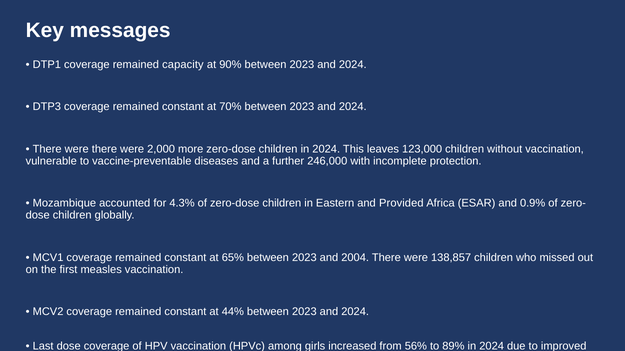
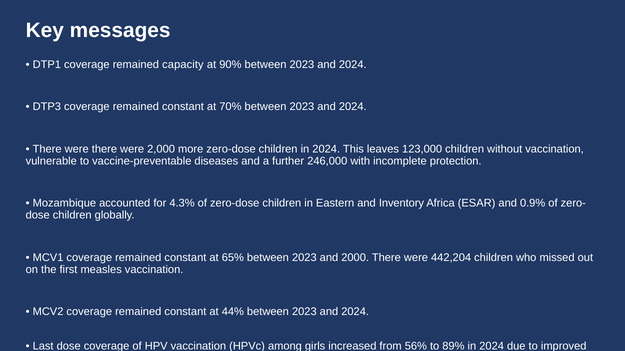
Provided: Provided -> Inventory (401, 204)
2004: 2004 -> 2000 (355, 258)
138,857: 138,857 -> 442,204 (451, 258)
